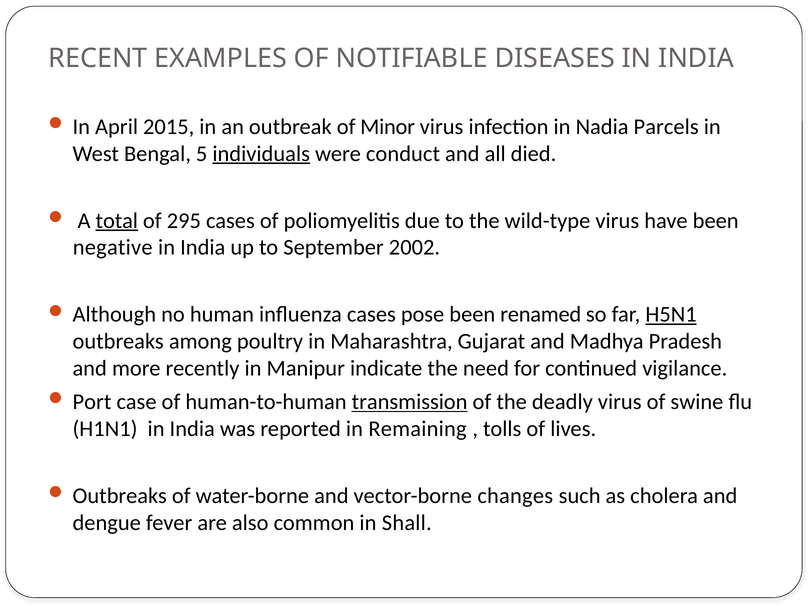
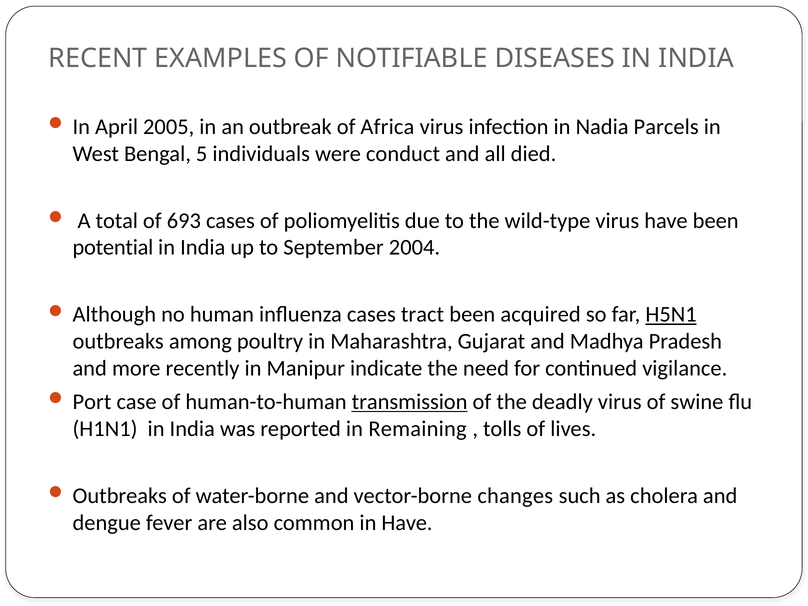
2015: 2015 -> 2005 (169, 127)
Minor: Minor -> Africa (387, 127)
individuals underline: present -> none (261, 154)
total underline: present -> none (117, 221)
295: 295 -> 693 (184, 221)
negative: negative -> potential (113, 248)
2002: 2002 -> 2004 (414, 248)
pose: pose -> tract (423, 315)
renamed: renamed -> acquired (541, 315)
in Shall: Shall -> Have (407, 523)
